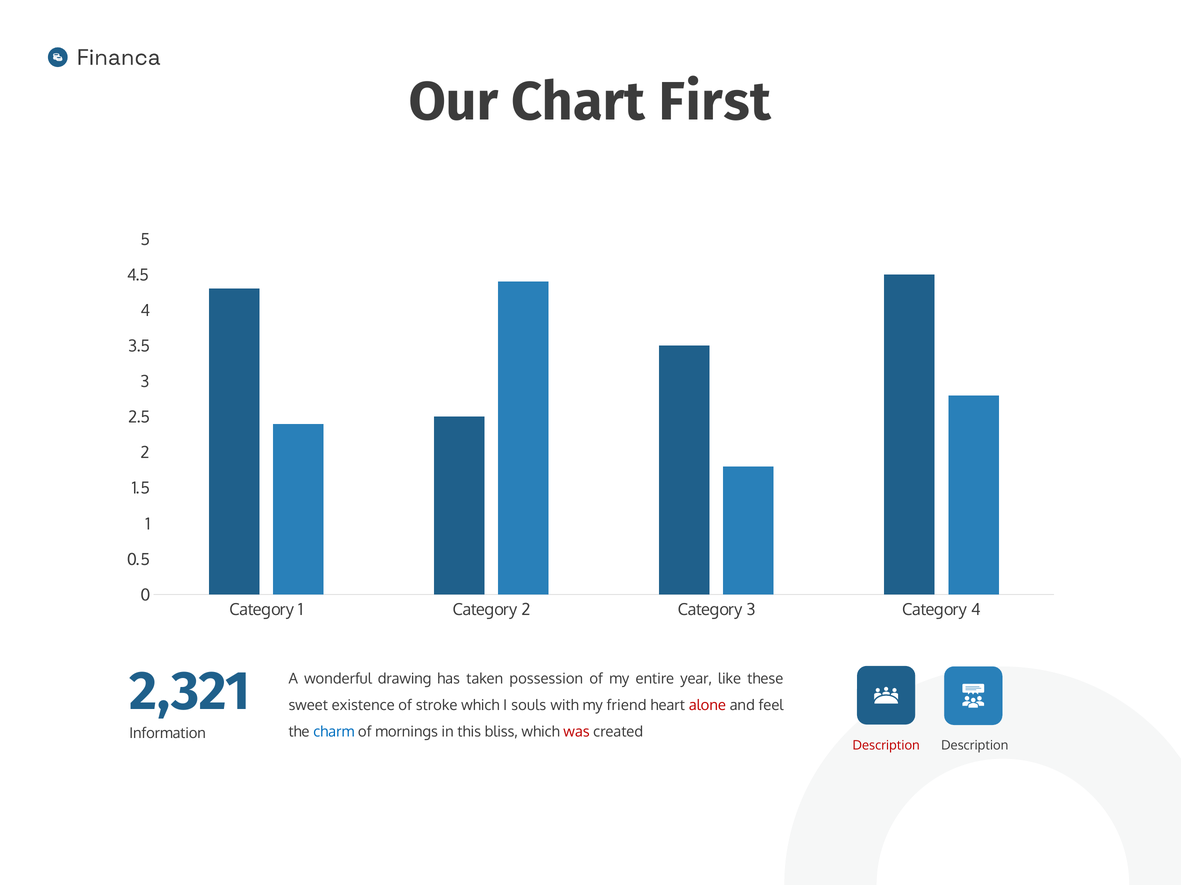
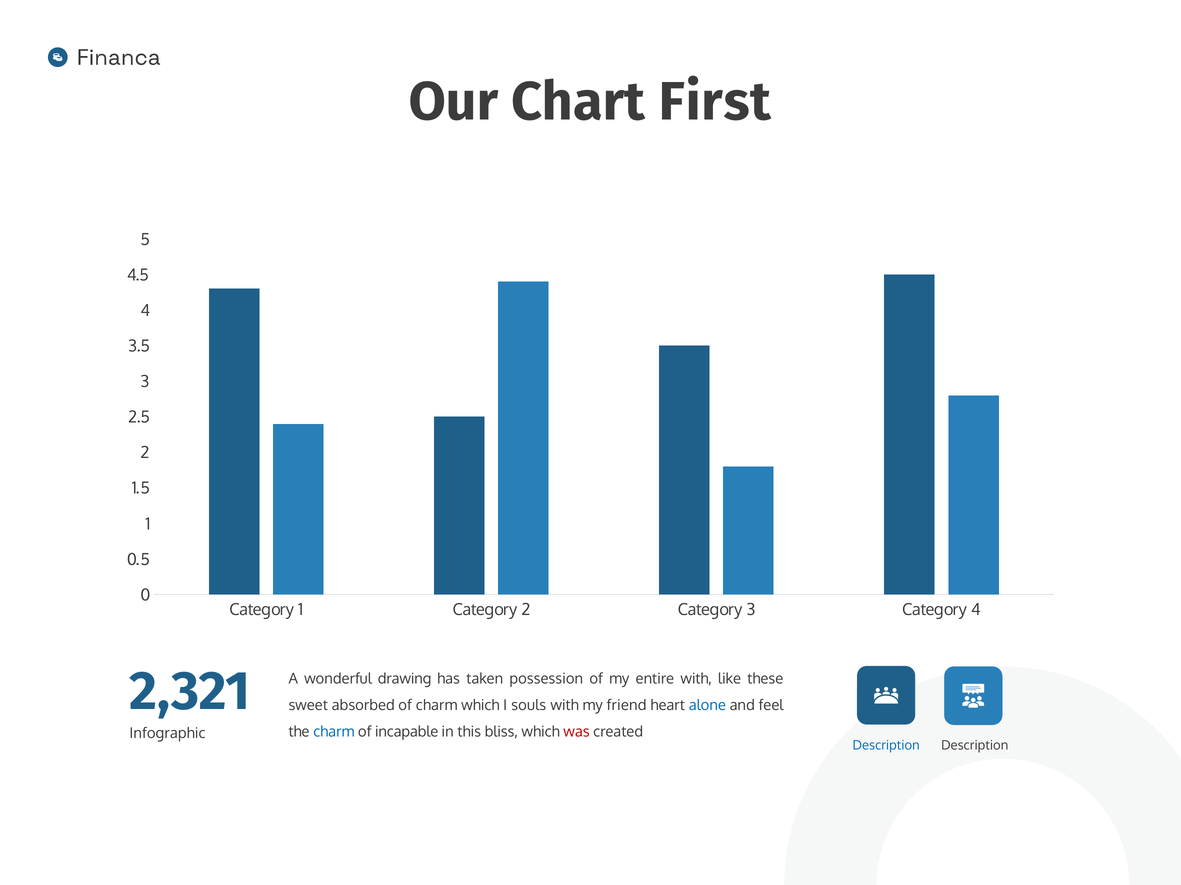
entire year: year -> with (696, 679)
existence: existence -> absorbed (363, 706)
of stroke: stroke -> charm (437, 706)
alone colour: red -> blue (707, 706)
mornings: mornings -> incapable (407, 733)
Information: Information -> Infographic (167, 734)
Description colour: red -> blue (886, 746)
